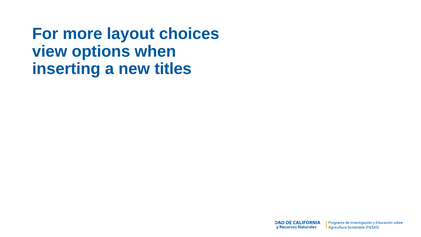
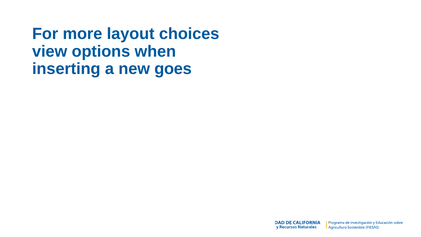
titles: titles -> goes (173, 69)
